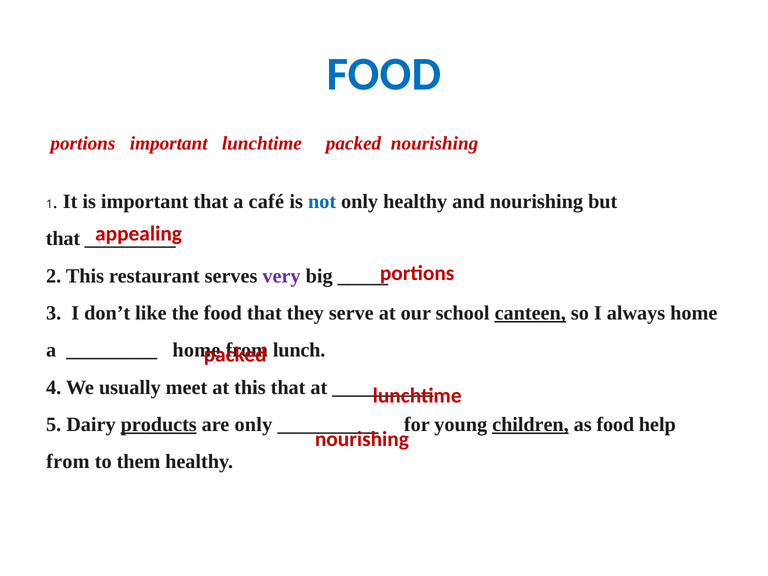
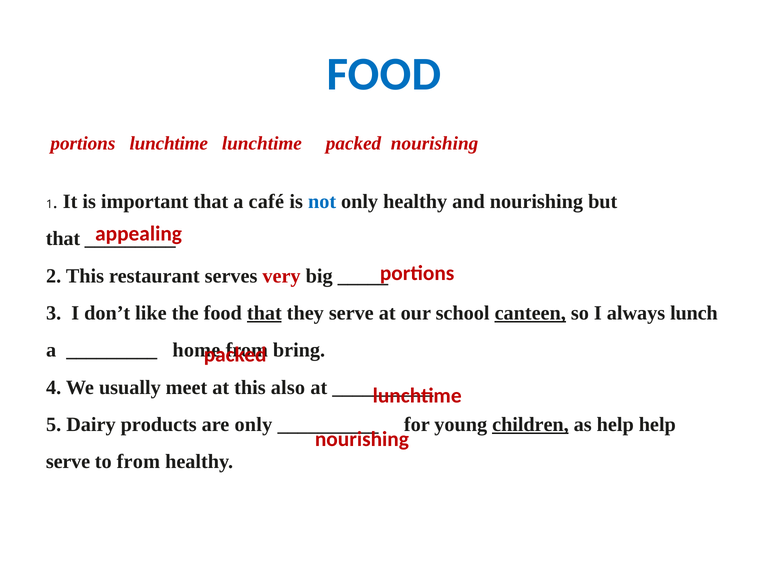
portions important: important -> lunchtime (169, 143)
very colour: purple -> red (282, 276)
that underline: none -> present (264, 313)
always home: home -> lunch (694, 313)
lunch: lunch -> bring (299, 350)
this that: that -> also (288, 387)
products underline: present -> none (159, 425)
as food: food -> help (615, 425)
from: from -> serve (68, 462)
to them: them -> from (138, 462)
